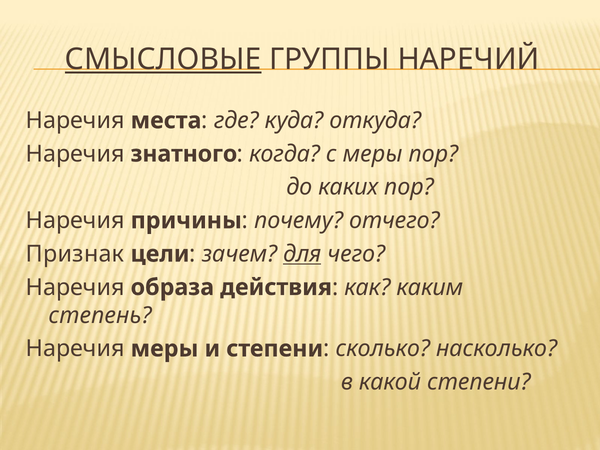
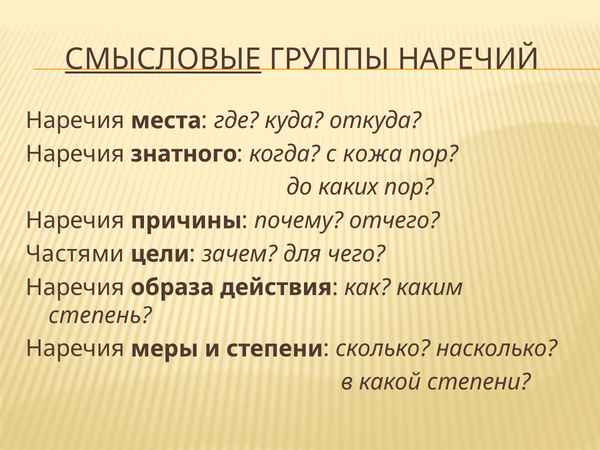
с меры: меры -> кожа (372, 154)
Признак: Признак -> Частями (75, 254)
для underline: present -> none (302, 254)
